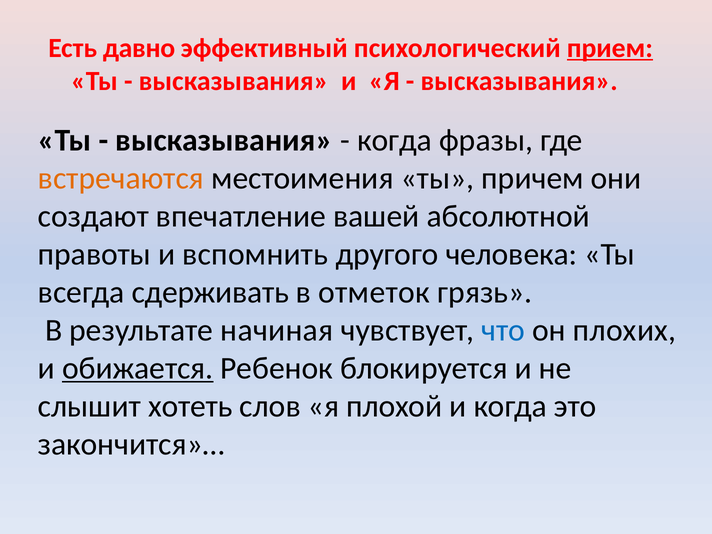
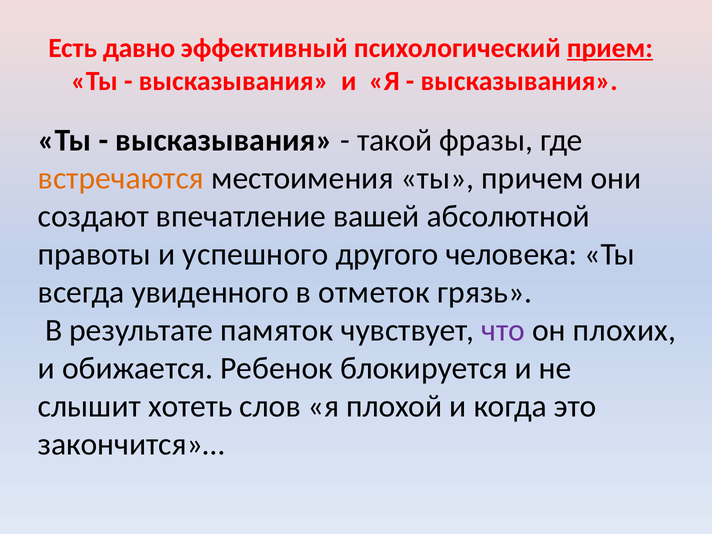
когда: когда -> такой (395, 140)
вспомнить: вспомнить -> успешного (255, 254)
сдерживать: сдерживать -> увиденного (210, 292)
начиная: начиная -> памяток (277, 330)
что colour: blue -> purple (503, 330)
обижается underline: present -> none (138, 368)
